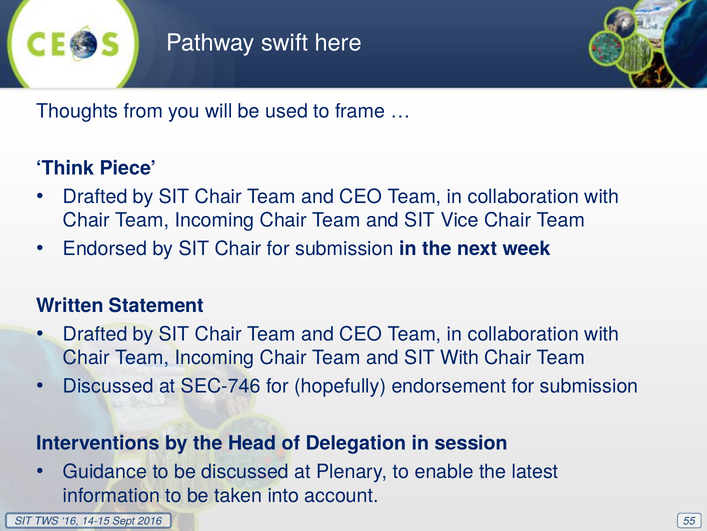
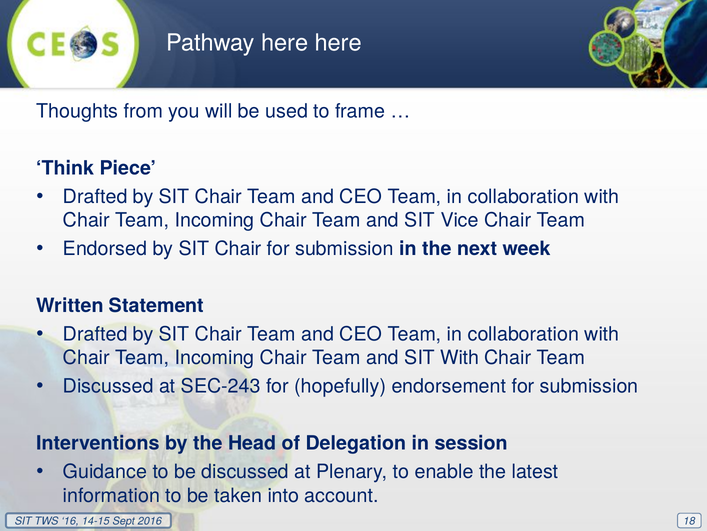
Pathway swift: swift -> here (285, 43)
SEC-746: SEC-746 -> SEC-243 (221, 386)
55: 55 -> 18 (689, 520)
